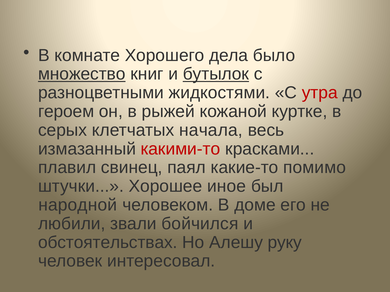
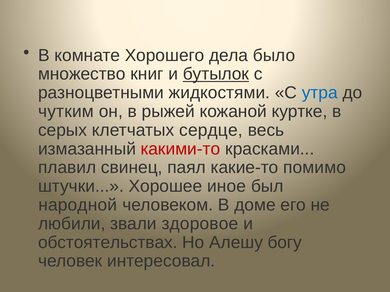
множество underline: present -> none (82, 74)
утра colour: red -> blue (320, 93)
героем: героем -> чутким (66, 112)
начала: начала -> сердце (211, 130)
бойчился: бойчился -> здоровое (200, 224)
руку: руку -> богу (285, 243)
